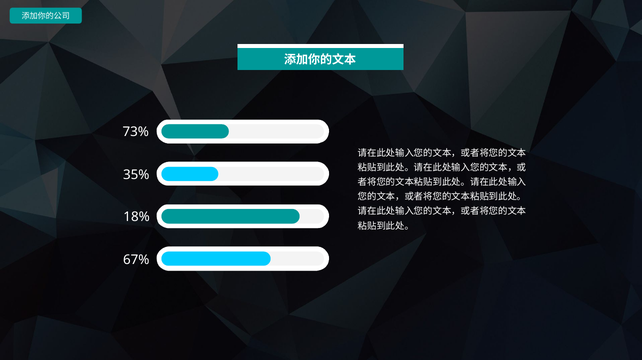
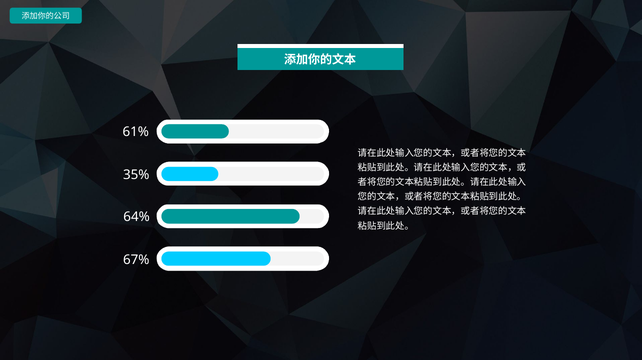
73%: 73% -> 61% (136, 132)
18%: 18% -> 64% (137, 217)
